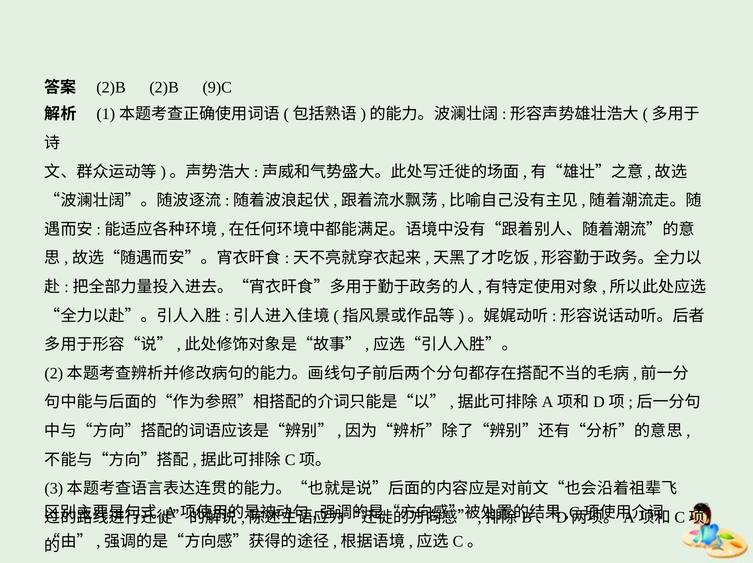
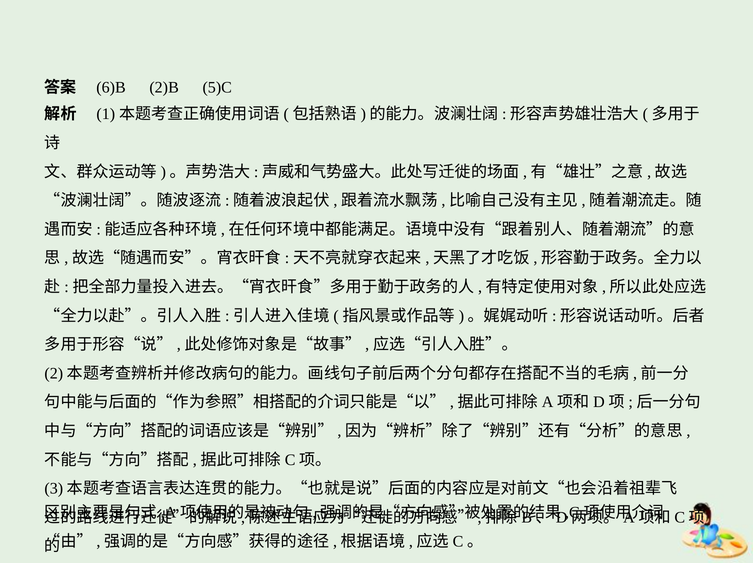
2)B: 2)B -> 6)B (111, 88)
9)C: 9)C -> 5)C (217, 88)
